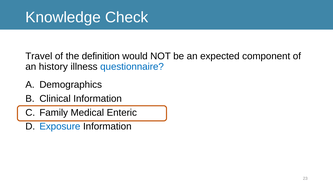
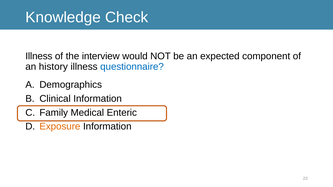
Travel: Travel -> Illness (39, 56)
definition: definition -> interview (101, 56)
Exposure colour: blue -> orange (60, 127)
